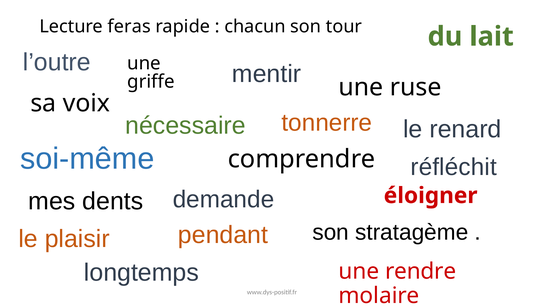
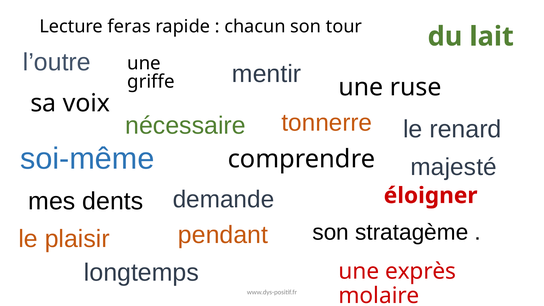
réfléchit: réfléchit -> majesté (454, 167)
rendre: rendre -> exprès (421, 271)
